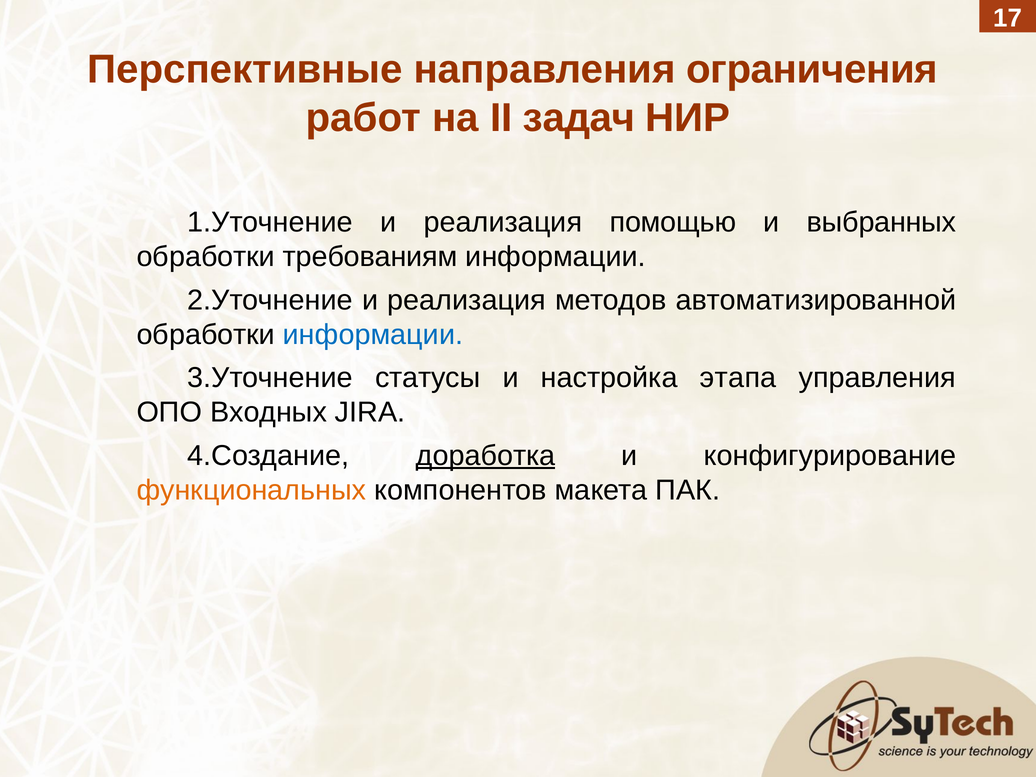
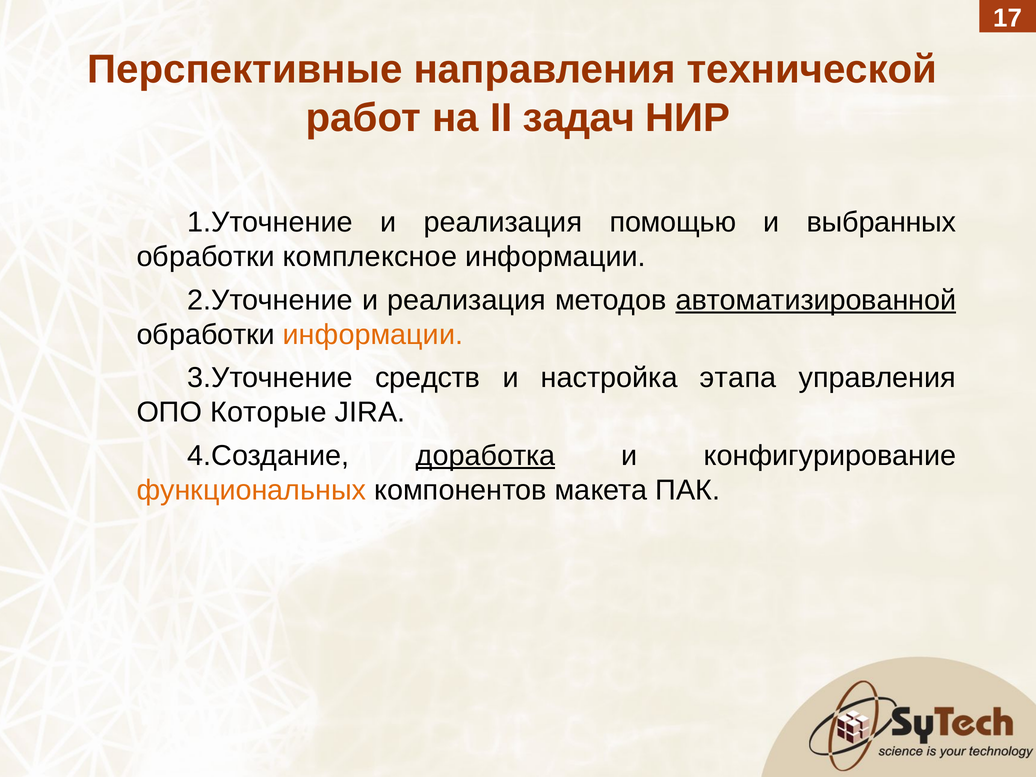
ограничения: ограничения -> технической (812, 70)
требованиям: требованиям -> комплексное (370, 257)
автоматизированной underline: none -> present (816, 300)
информации colour: blue -> orange (373, 335)
статусы: статусы -> средств (428, 378)
Входных: Входных -> Которые (268, 412)
